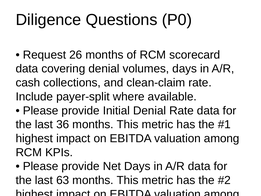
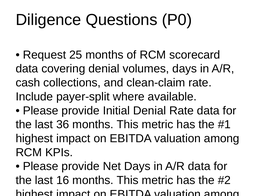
26: 26 -> 25 (76, 55)
63: 63 -> 16 (63, 180)
